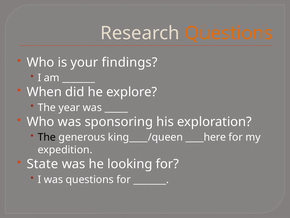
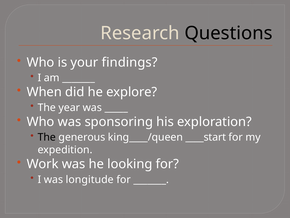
Questions colour: orange -> black (229, 33)
____here: ____here -> ____start (206, 137)
State: State -> Work (43, 164)
was questions: questions -> longitude (90, 179)
